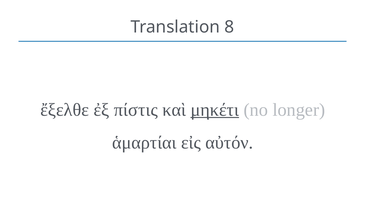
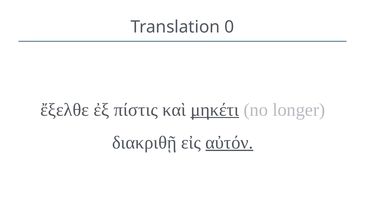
8: 8 -> 0 (229, 27)
ἁμαρτίαι: ἁμαρτίαι -> διακριθῇ (144, 143)
αὐτόν underline: none -> present (229, 143)
